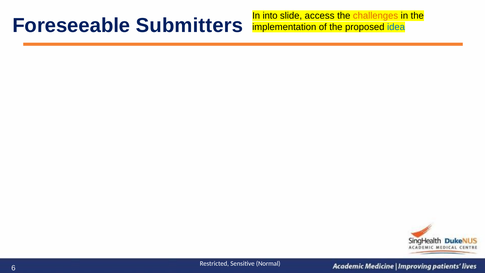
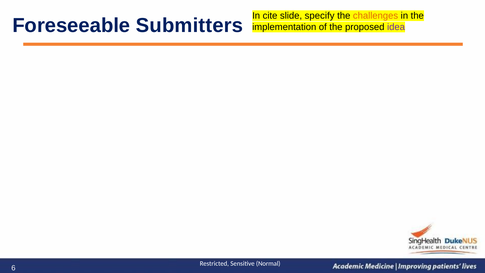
into: into -> cite (270, 16)
access: access -> specify (320, 16)
idea colour: blue -> purple (396, 27)
